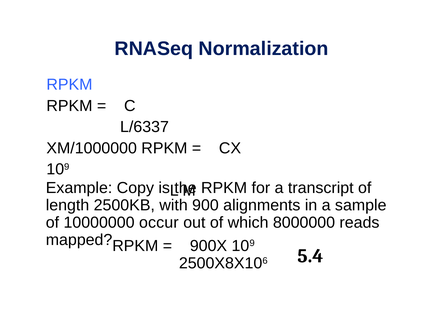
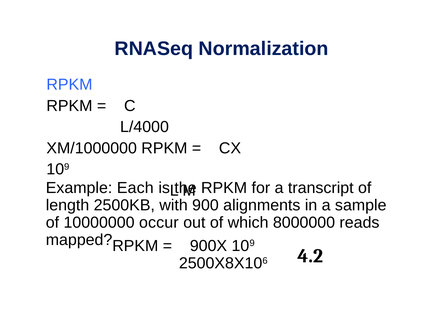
L/6337: L/6337 -> L/4000 (144, 127)
Copy: Copy -> Each (135, 188)
5.4: 5.4 -> 4.2 (310, 257)
